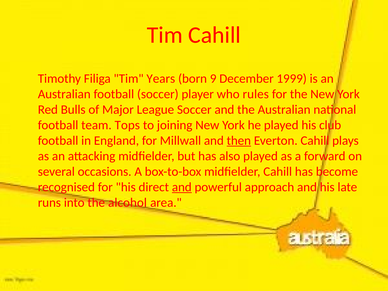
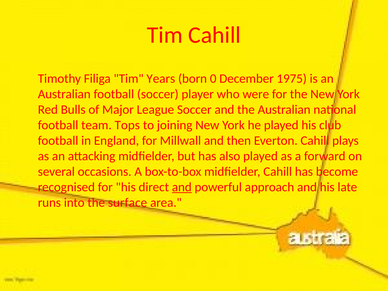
9: 9 -> 0 (213, 79)
1999: 1999 -> 1975 (292, 79)
rules: rules -> were (256, 94)
then underline: present -> none (239, 141)
alcohol: alcohol -> surface (128, 203)
